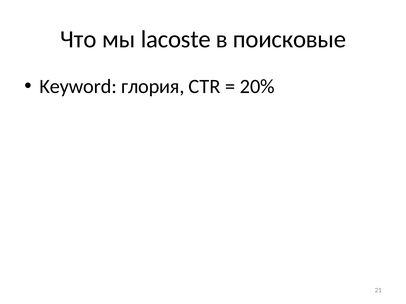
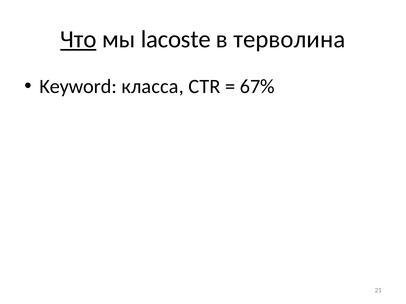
Что underline: none -> present (78, 39)
поисковые: поисковые -> терволина (289, 39)
глория: глория -> класса (153, 87)
20%: 20% -> 67% (257, 87)
